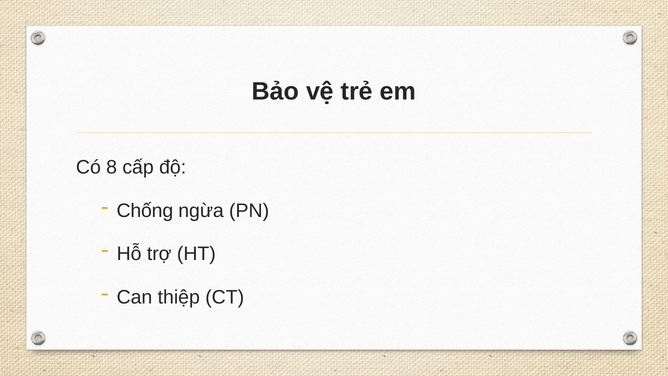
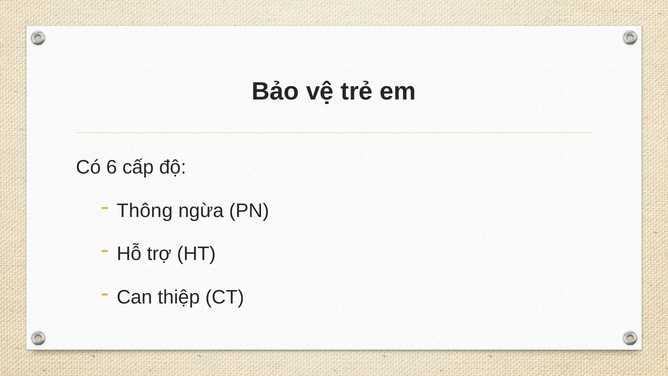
8: 8 -> 6 (112, 167)
Chống: Chống -> Thông (145, 211)
